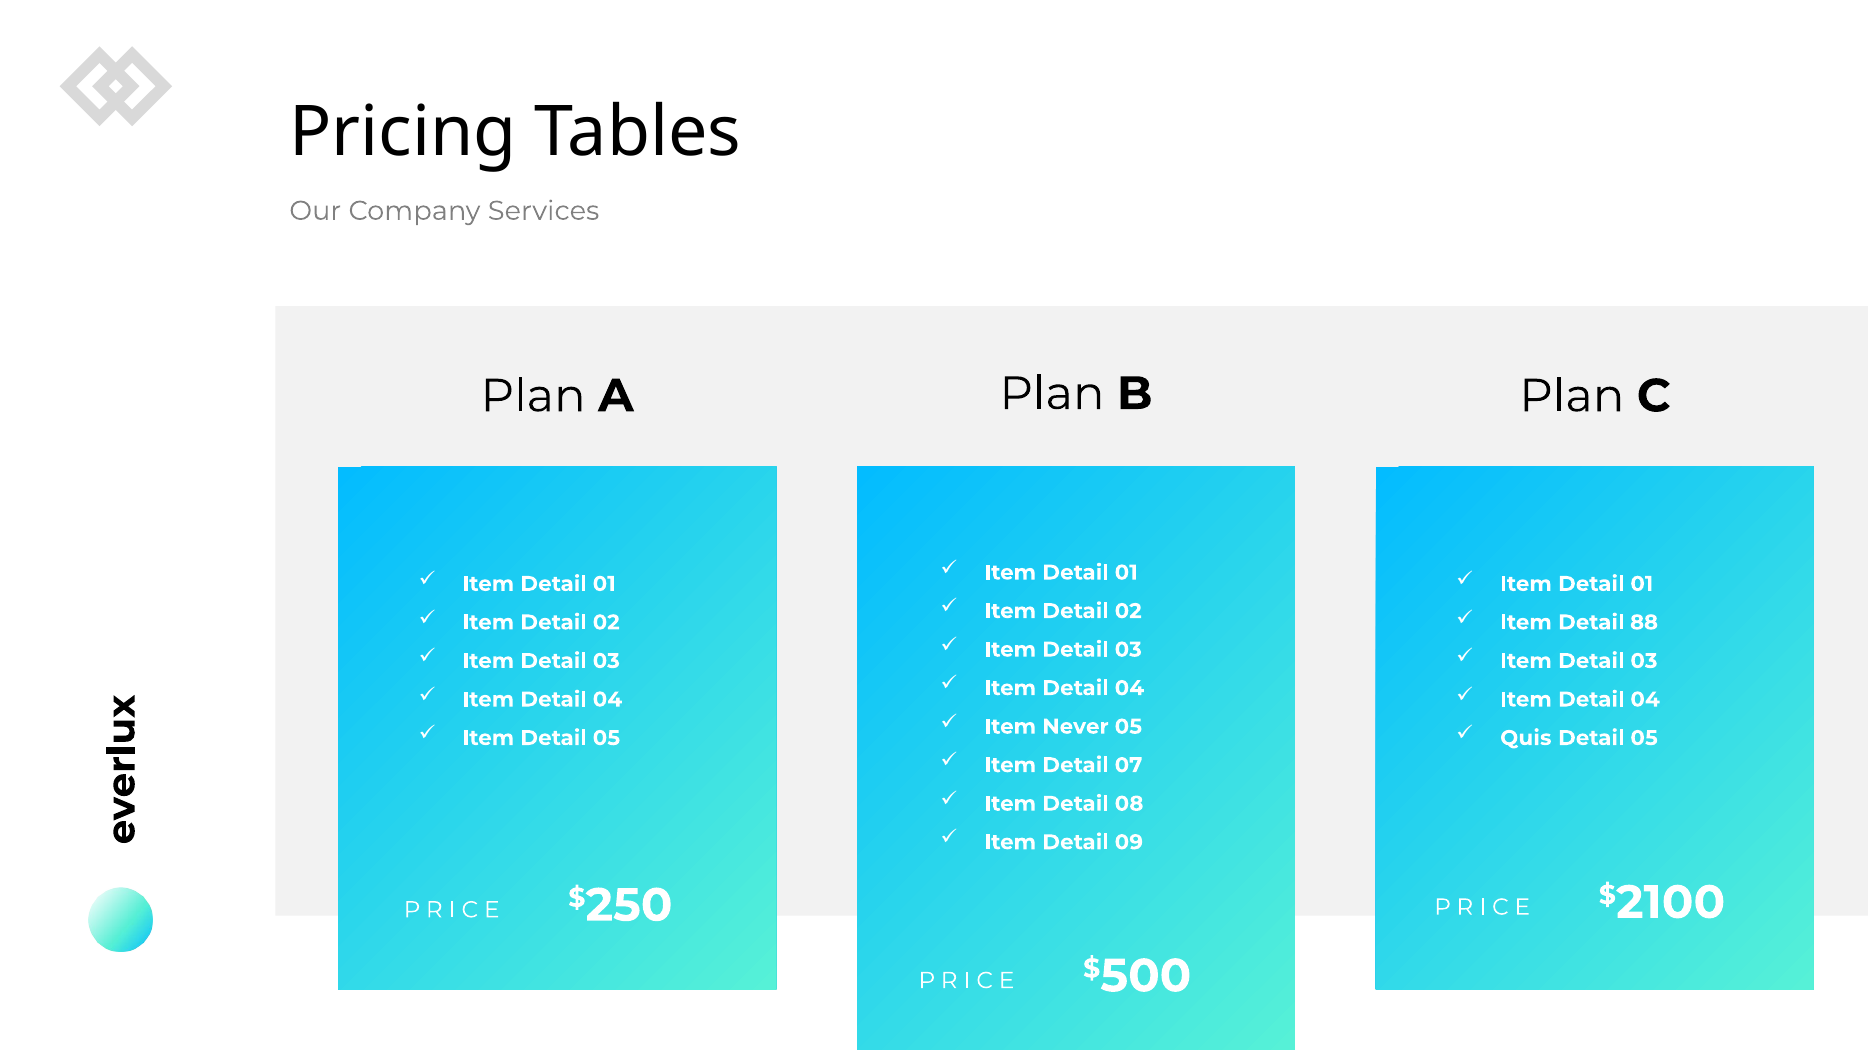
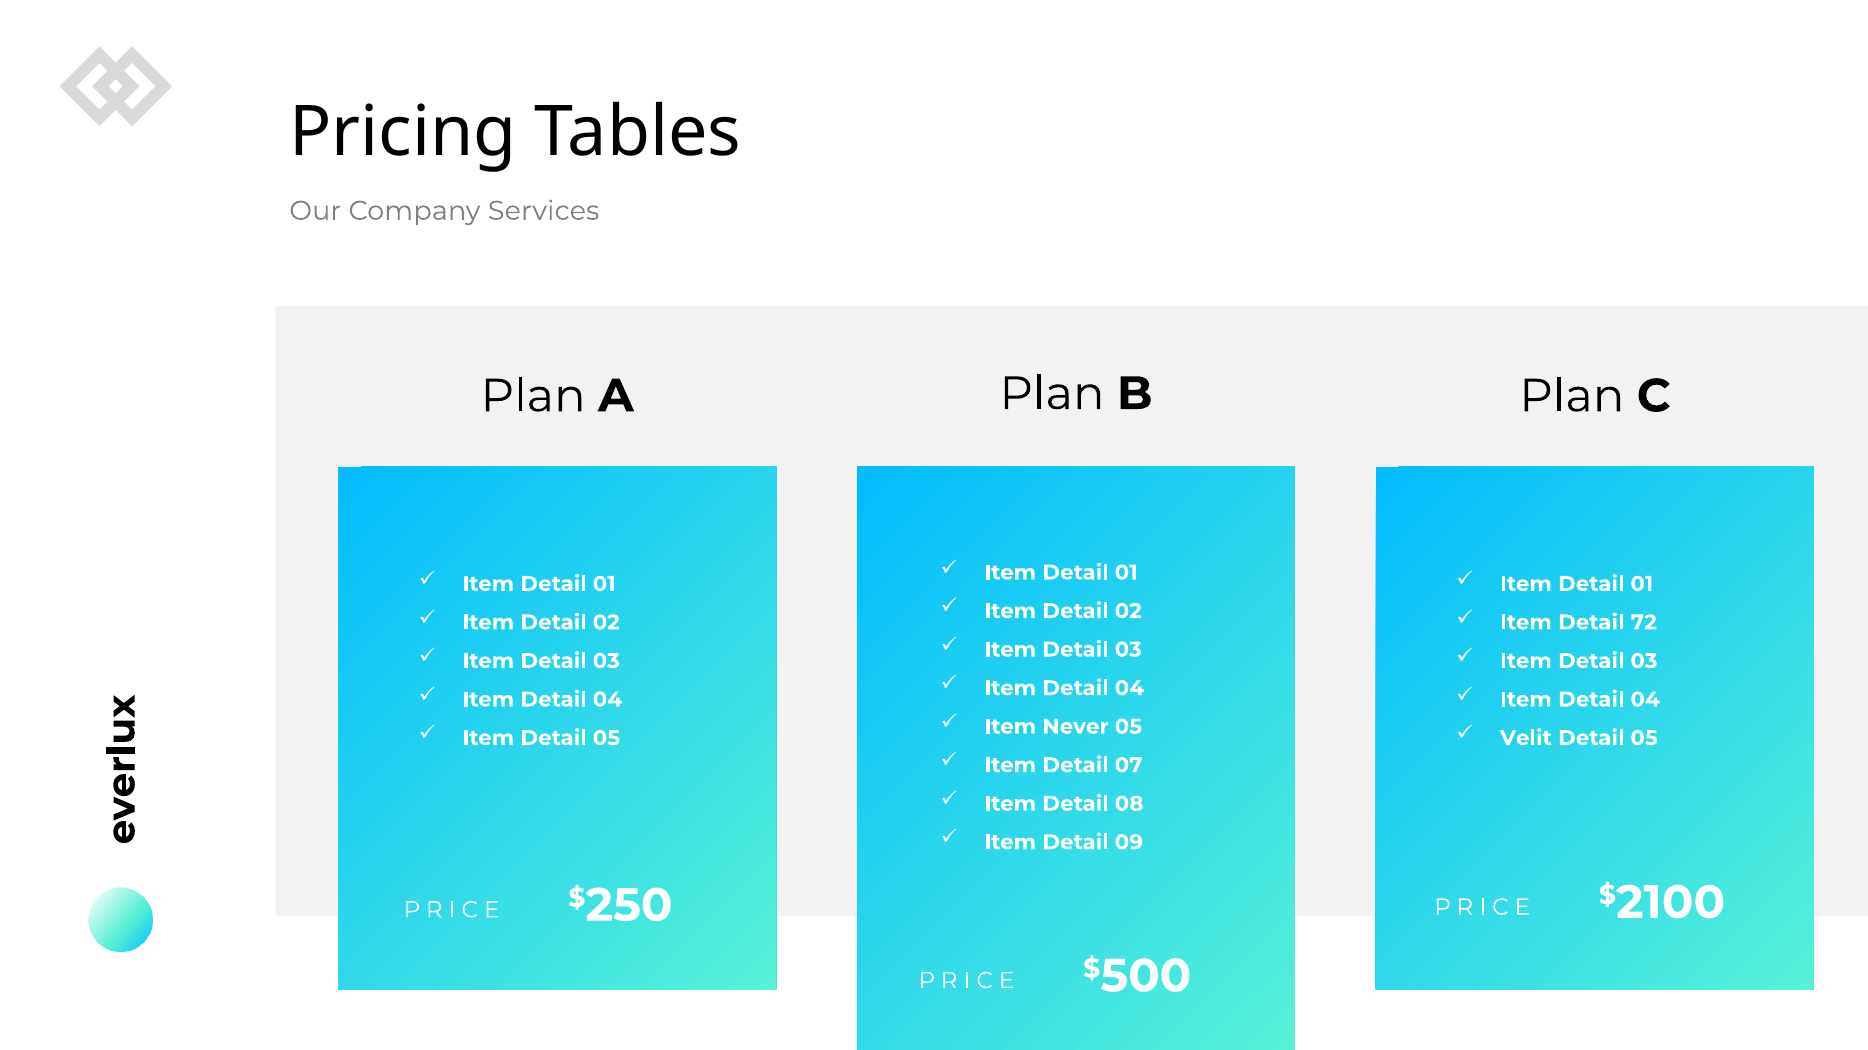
88: 88 -> 72 (1644, 623)
Quis: Quis -> Velit (1526, 738)
